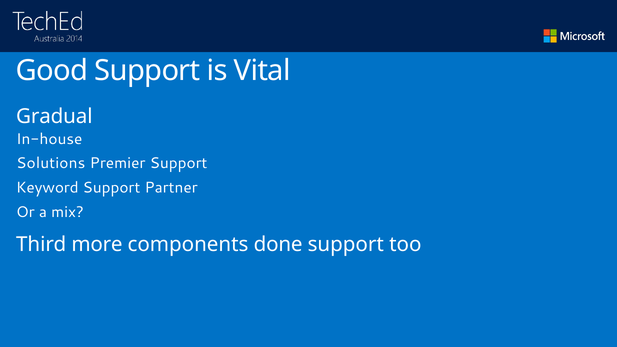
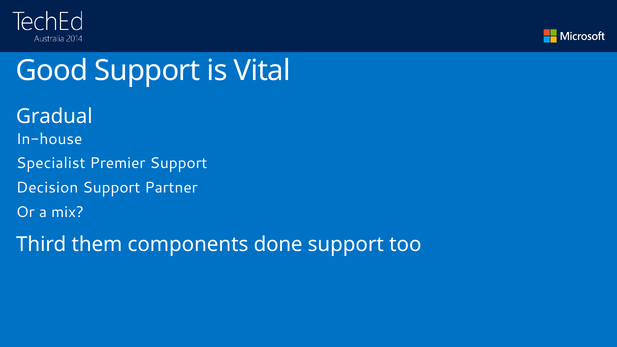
Solutions: Solutions -> Specialist (51, 163)
Keyword: Keyword -> Decision (47, 188)
more: more -> them (97, 244)
